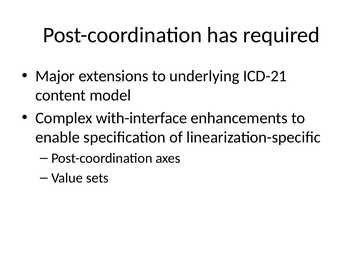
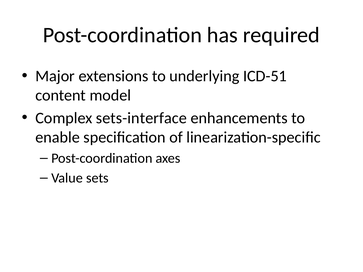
ICD-21: ICD-21 -> ICD-51 (265, 76)
with-interface: with-interface -> sets-interface (141, 118)
